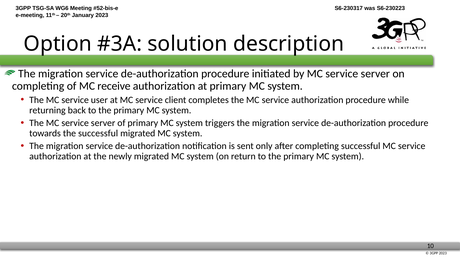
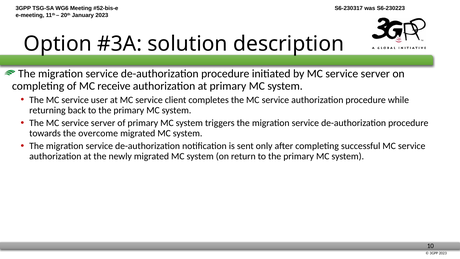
the successful: successful -> overcome (98, 133)
